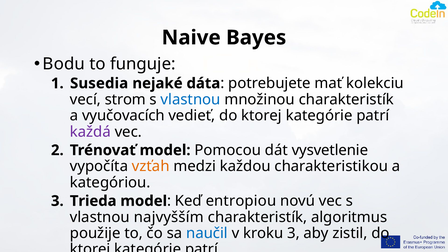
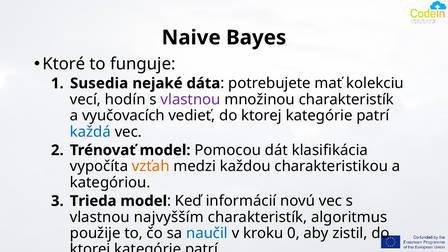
Bodu: Bodu -> Ktoré (64, 64)
strom: strom -> hodín (125, 99)
vlastnou colour: blue -> purple (191, 99)
každá colour: purple -> blue (90, 132)
vysvetlenie: vysvetlenie -> klasifikácia (330, 150)
entropiou: entropiou -> informácií (241, 201)
kroku 3: 3 -> 0 (293, 233)
